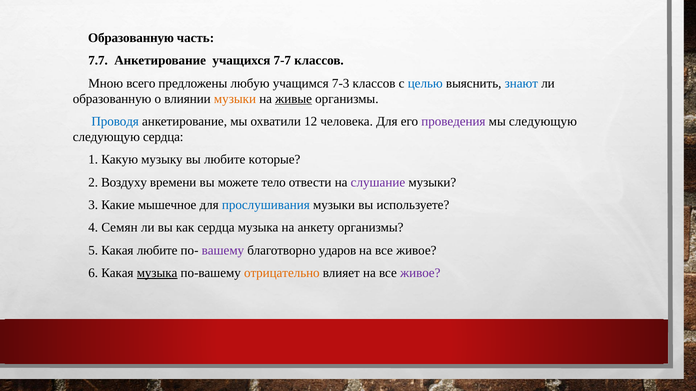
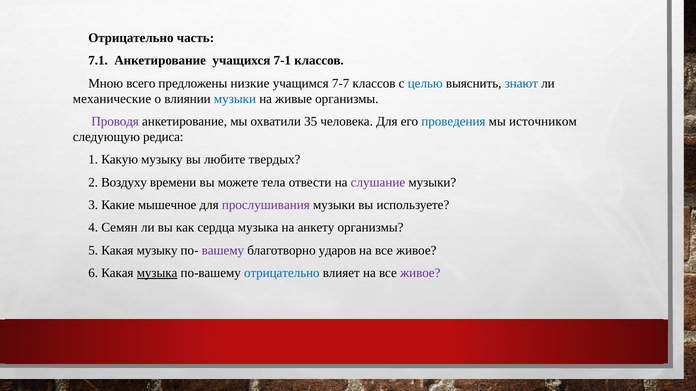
Образованную: Образованную -> Отрицательно (131, 38)
7.7: 7.7 -> 7.1 (98, 61)
7-7: 7-7 -> 7-1 (282, 61)
любую: любую -> низкие (250, 83)
7-3: 7-3 -> 7-7 (341, 83)
образованную: образованную -> механические (112, 99)
музыки colour: orange -> blue (235, 99)
живые underline: present -> none (294, 99)
Проводя colour: blue -> purple (115, 122)
12: 12 -> 35 (311, 122)
проведения colour: purple -> blue (453, 122)
мы следующую: следующую -> источником (543, 122)
следующую сердца: сердца -> редиса (163, 137)
которые: которые -> твердых (275, 160)
тело: тело -> тела (274, 182)
прослушивания colour: blue -> purple (266, 205)
Какая любите: любите -> музыку (157, 251)
отрицательно colour: orange -> blue (282, 273)
